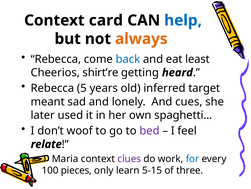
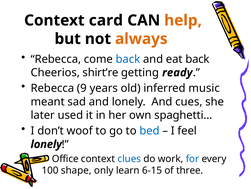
help colour: blue -> orange (183, 20)
eat least: least -> back (197, 59)
heard: heard -> ready (177, 72)
5: 5 -> 9 (82, 88)
target: target -> music (204, 88)
bed colour: purple -> blue (149, 130)
relate: relate -> lonely (46, 144)
Maria: Maria -> Office (65, 158)
clues colour: purple -> blue (129, 158)
pieces: pieces -> shape (76, 170)
5-15: 5-15 -> 6-15 (152, 170)
